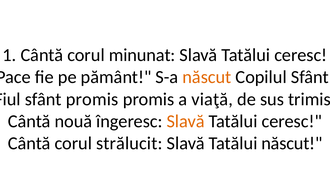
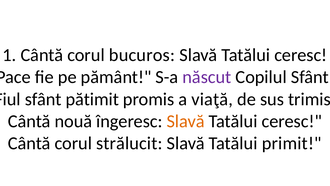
minunat: minunat -> bucuros (142, 55)
născut colour: orange -> purple (207, 77)
sfânt promis: promis -> pătimit (92, 99)
Tatălui născut: născut -> primit (292, 143)
